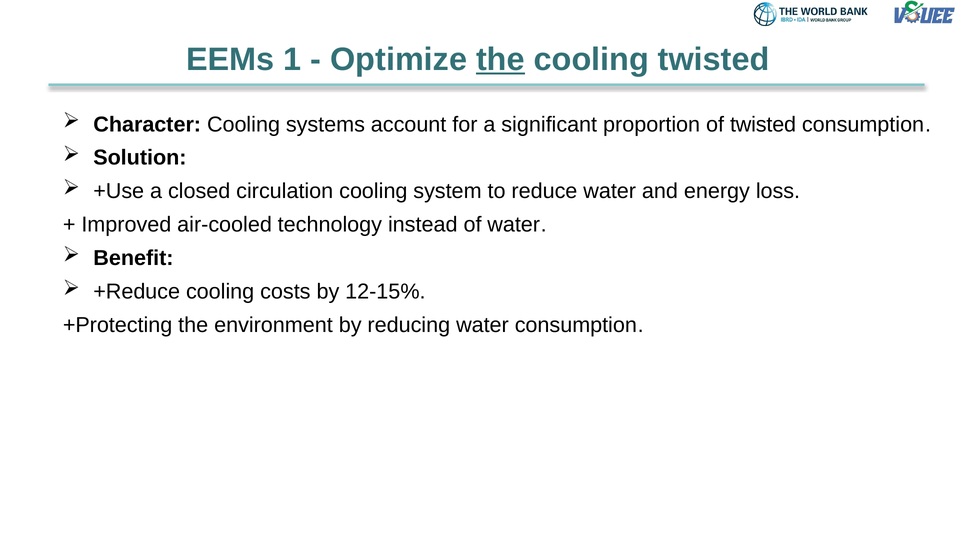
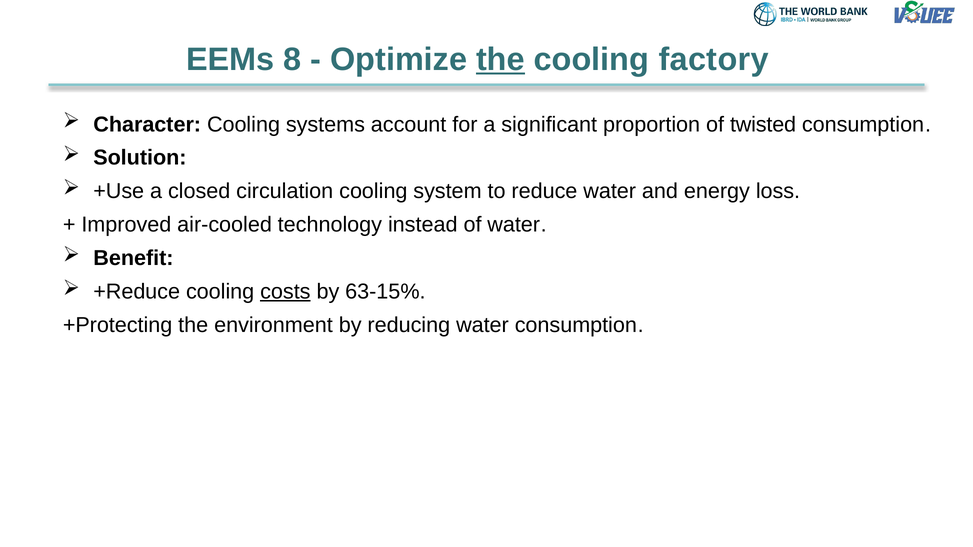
1: 1 -> 8 (292, 59)
cooling twisted: twisted -> factory (714, 59)
costs underline: none -> present (285, 292)
12-15%: 12-15% -> 63-15% (385, 292)
